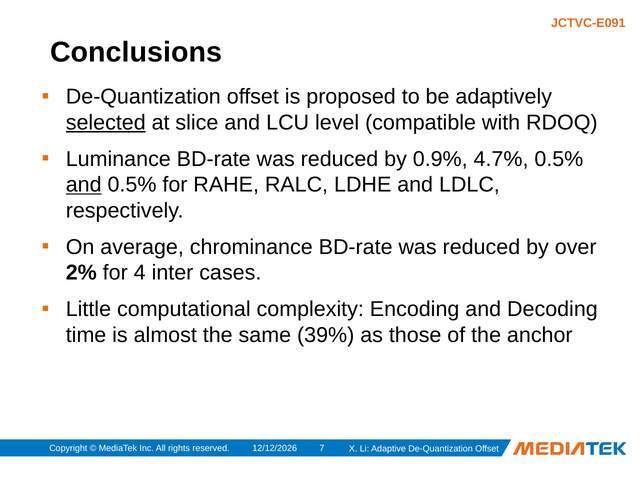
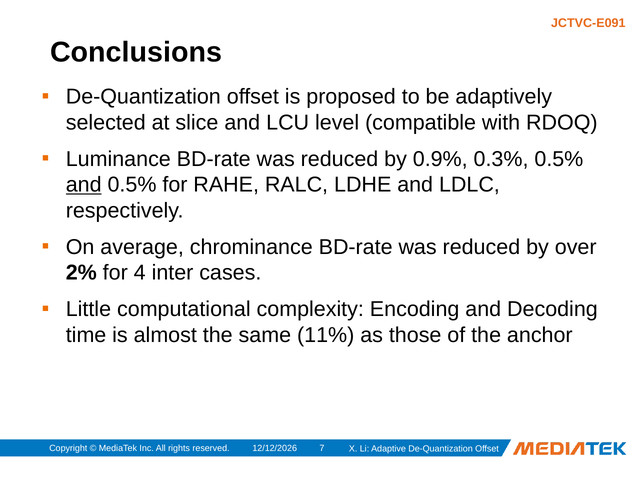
selected underline: present -> none (106, 123)
4.7%: 4.7% -> 0.3% (501, 159)
39%: 39% -> 11% (326, 335)
